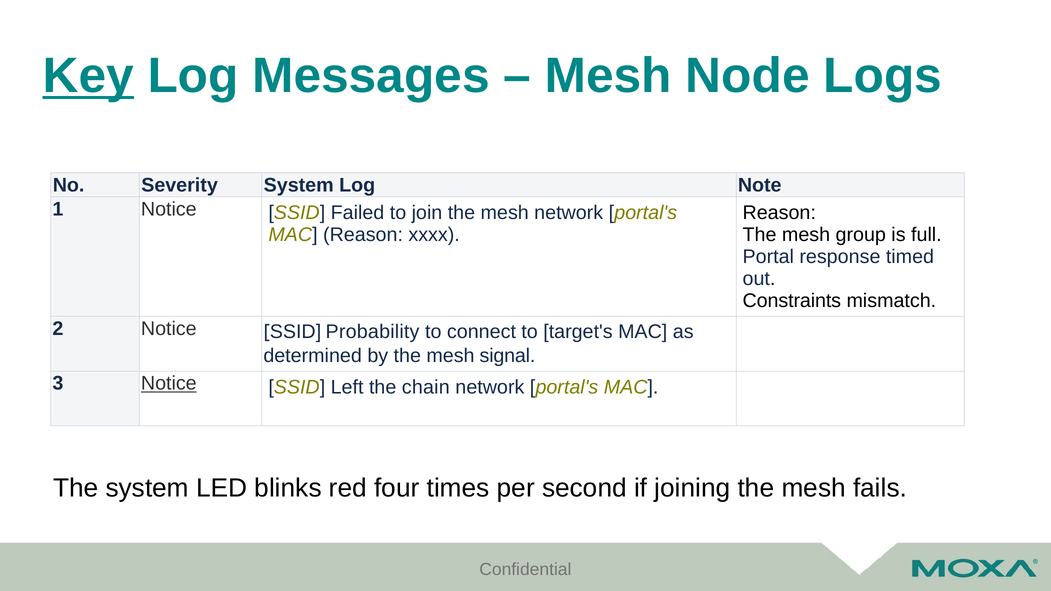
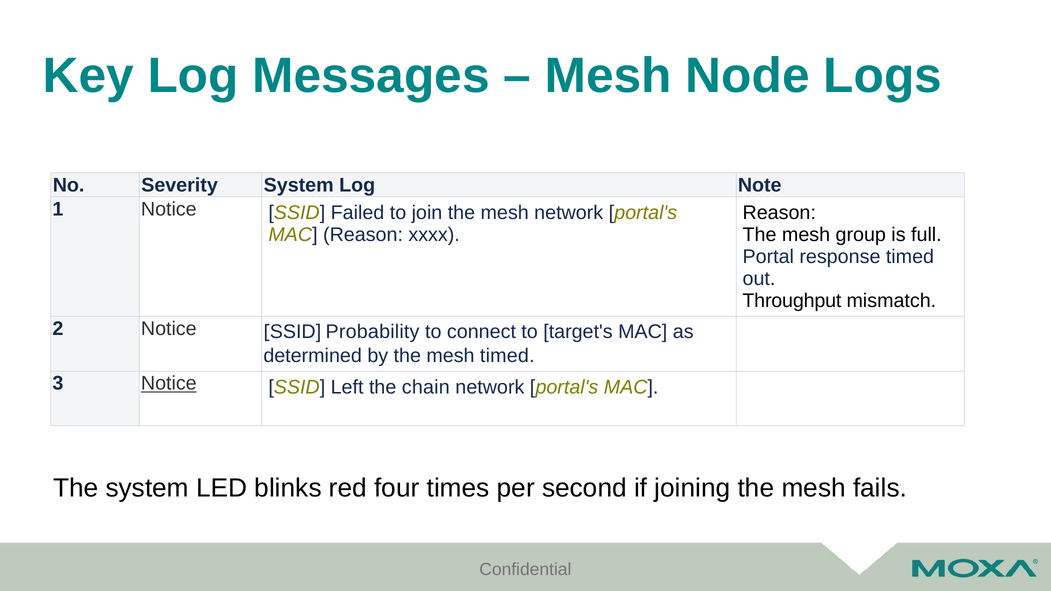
Key underline: present -> none (88, 76)
Constraints: Constraints -> Throughput (792, 301)
mesh signal: signal -> timed (507, 356)
